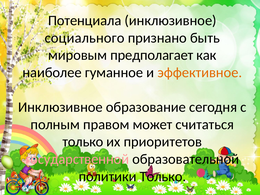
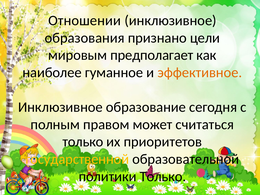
Потенциала: Потенциала -> Отношении (85, 21)
социального: социального -> образования (85, 38)
быть: быть -> цели (205, 38)
государственной colour: pink -> yellow (77, 159)
